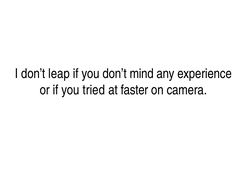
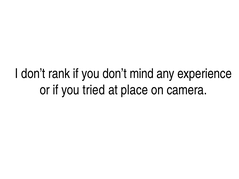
leap: leap -> rank (59, 74)
faster: faster -> place (134, 90)
